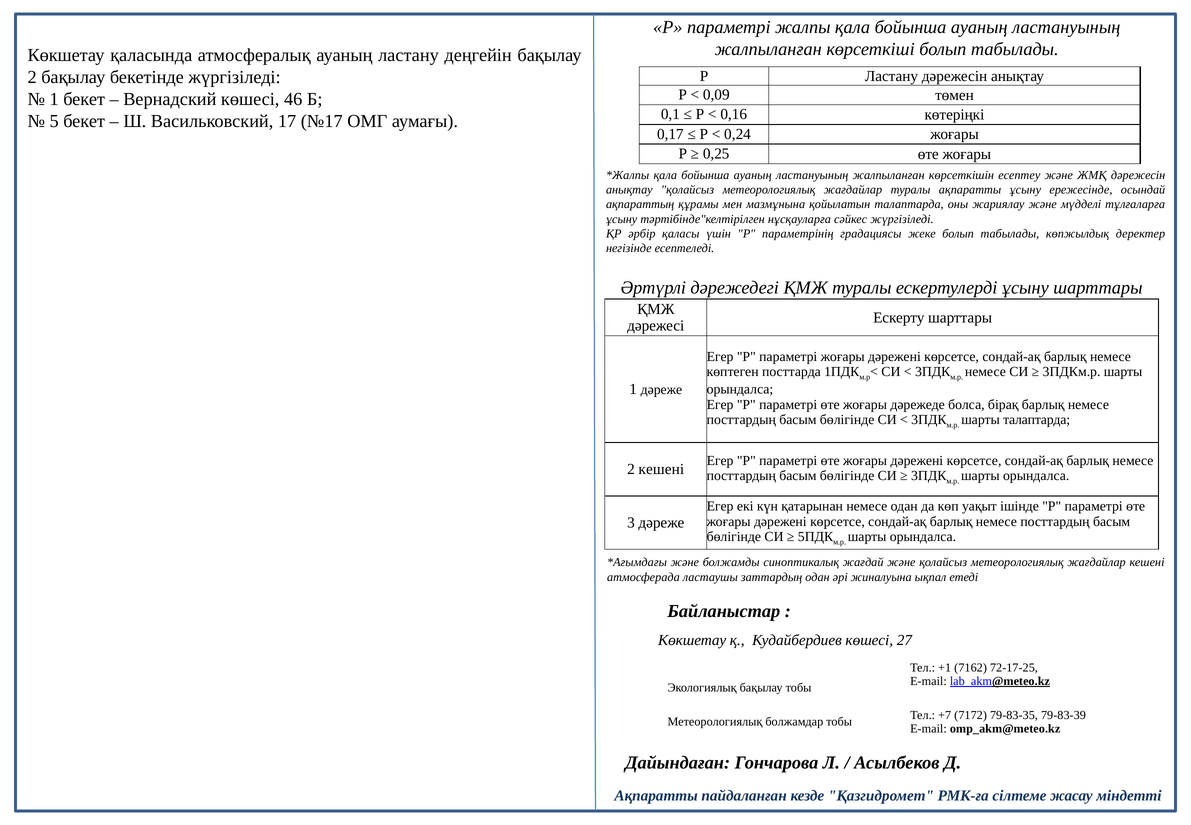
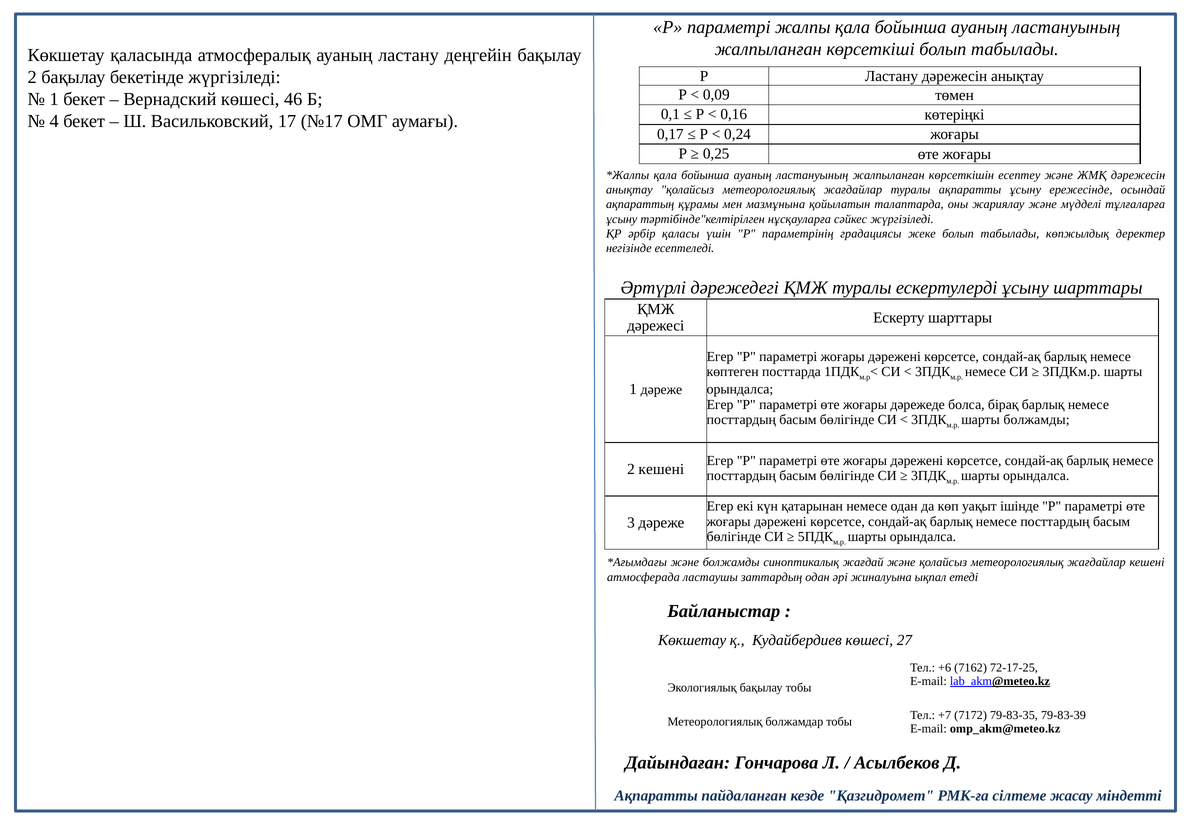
5: 5 -> 4 (54, 121)
шарты талаптарда: талаптарда -> болжамды (1037, 420)
+1: +1 -> +6 (945, 667)
